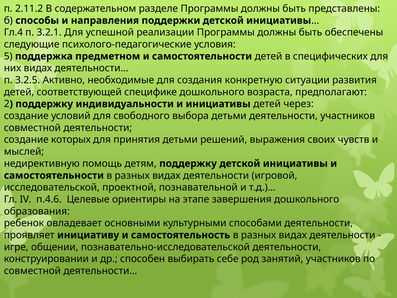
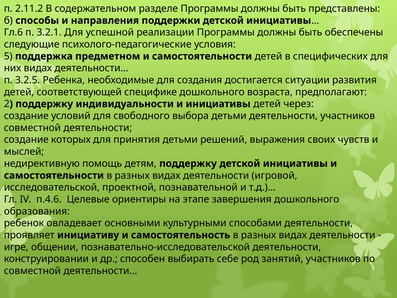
Гл.4: Гл.4 -> Гл.6 (13, 32)
Активно: Активно -> Ребенка (64, 80)
конкретную: конкретную -> достигается (254, 80)
